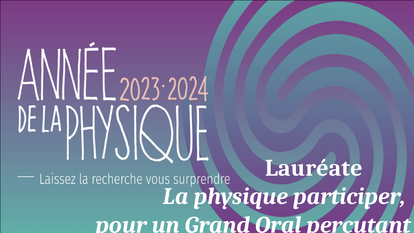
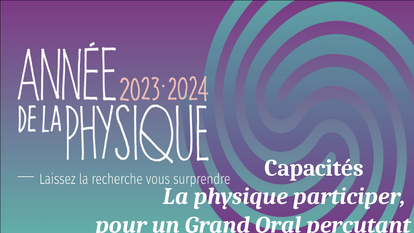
Lauréate: Lauréate -> Capacités (314, 168)
